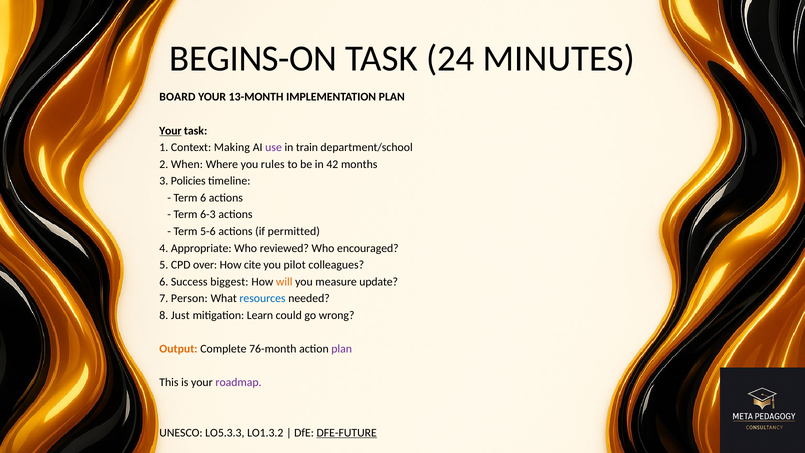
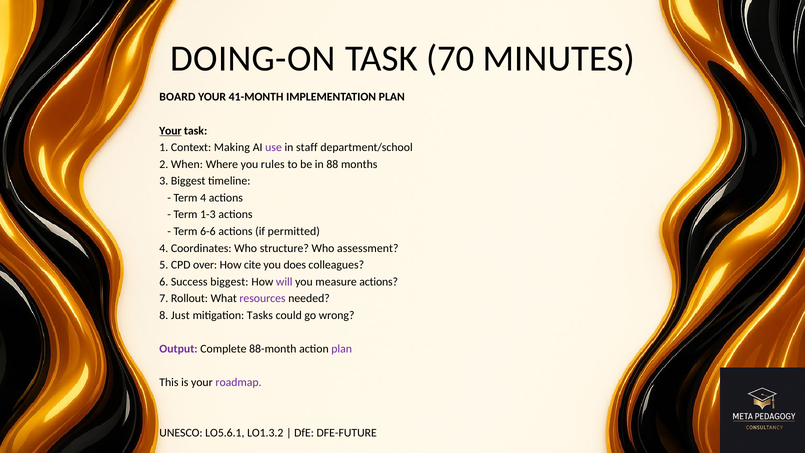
BEGINS-ON: BEGINS-ON -> DOING-ON (253, 58)
24: 24 -> 70 (450, 58)
13-MONTH: 13-MONTH -> 41-MONTH (256, 97)
train: train -> staff (307, 147)
42: 42 -> 88 (332, 164)
3 Policies: Policies -> Biggest (188, 181)
Term 6: 6 -> 4 (203, 198)
6-3: 6-3 -> 1-3 (208, 214)
5-6: 5-6 -> 6-6 (208, 231)
Appropriate: Appropriate -> Coordinates (201, 248)
reviewed: reviewed -> structure (284, 248)
encouraged: encouraged -> assessment (368, 248)
pilot: pilot -> does (295, 265)
will colour: orange -> purple (284, 282)
measure update: update -> actions (379, 282)
Person: Person -> Rollout (189, 298)
resources colour: blue -> purple (262, 298)
Learn: Learn -> Tasks (260, 315)
Output colour: orange -> purple (178, 349)
76-month: 76-month -> 88-month (273, 349)
LO5.3.3: LO5.3.3 -> LO5.6.1 (225, 433)
DFE-FUTURE underline: present -> none (347, 433)
